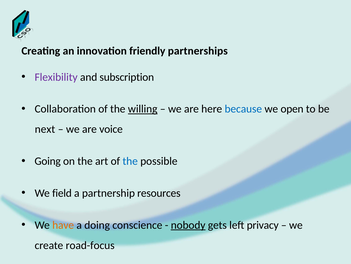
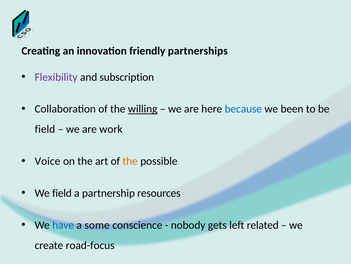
open: open -> been (292, 109)
next: next -> field (45, 129)
voice: voice -> work (111, 129)
Going: Going -> Voice (48, 161)
the colour: blue -> orange (130, 161)
have colour: orange -> blue (63, 224)
doing: doing -> some (97, 224)
nobody underline: present -> none (188, 224)
privacy: privacy -> related (263, 224)
